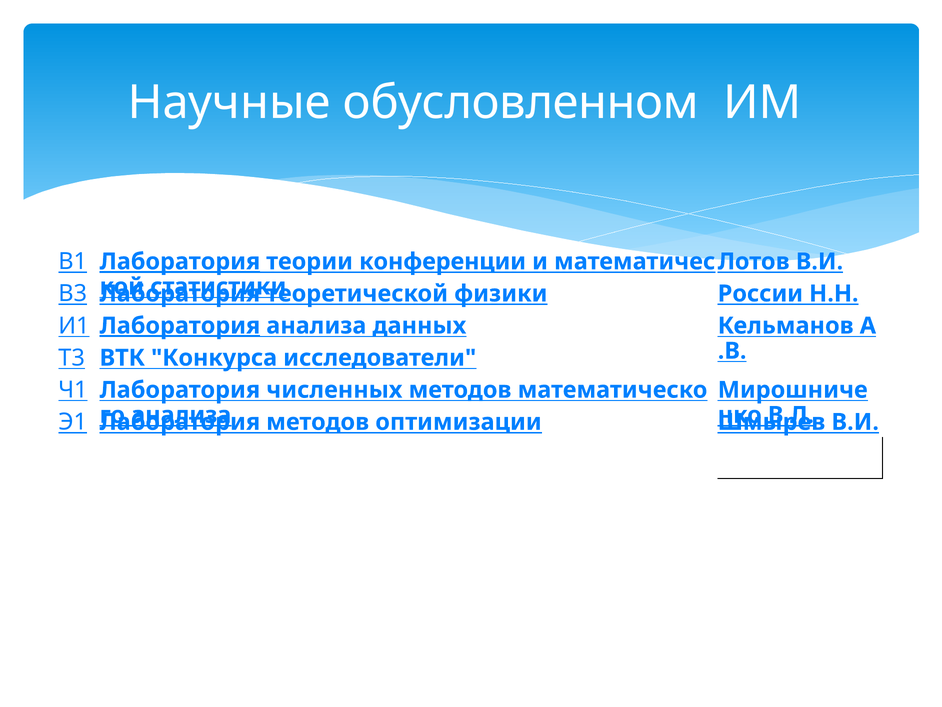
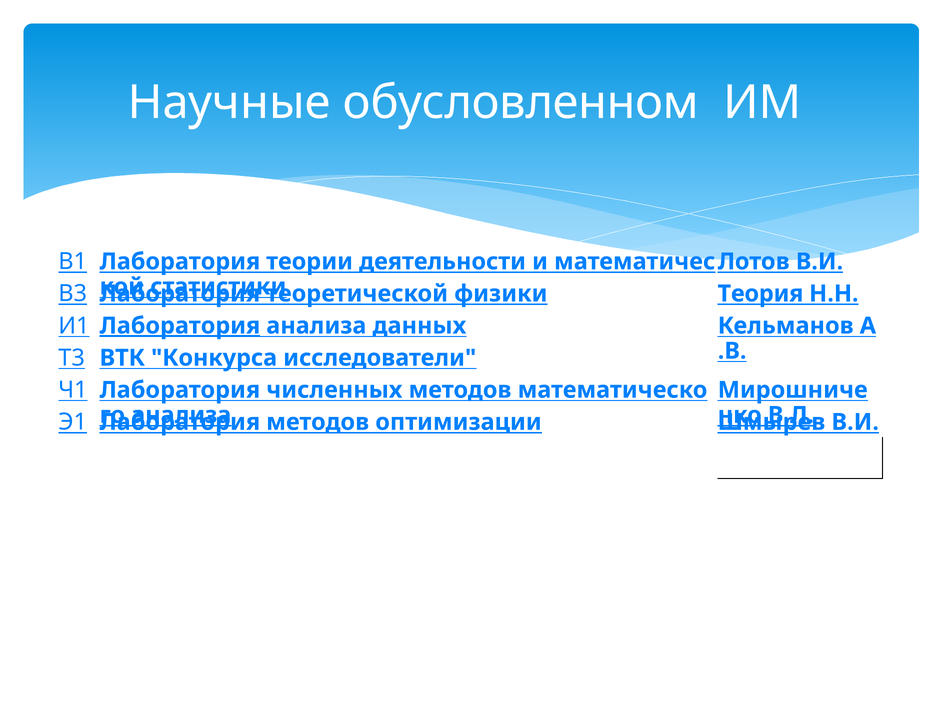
Лаборатория underline: present -> none (180, 261)
конференции: конференции -> деятельности (443, 261)
России: России -> Теория (760, 293)
